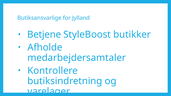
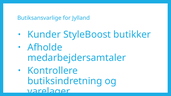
Betjene: Betjene -> Kunder (44, 35)
